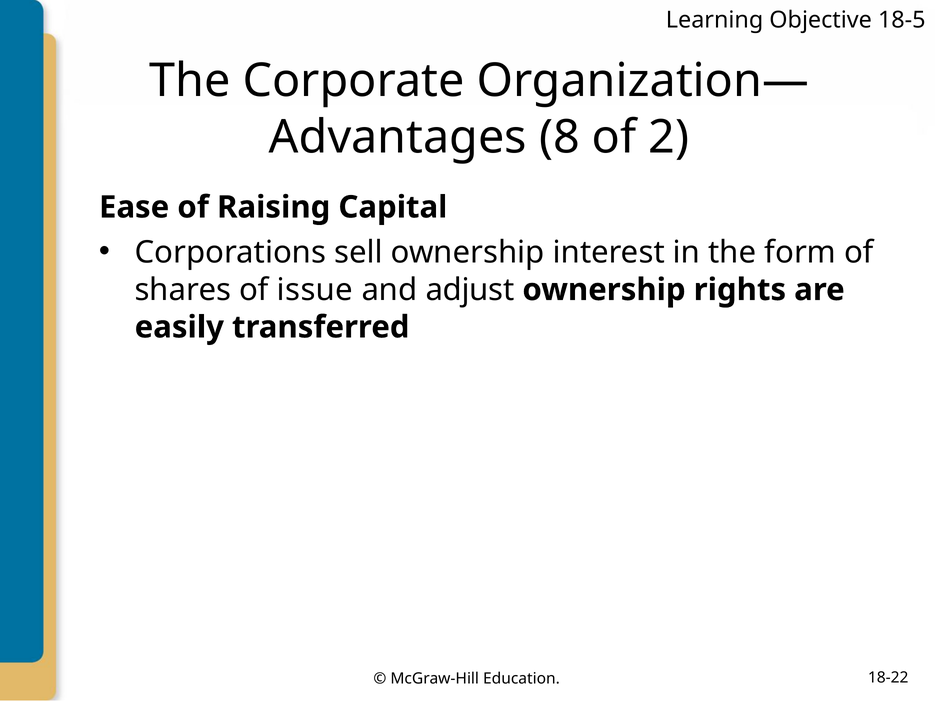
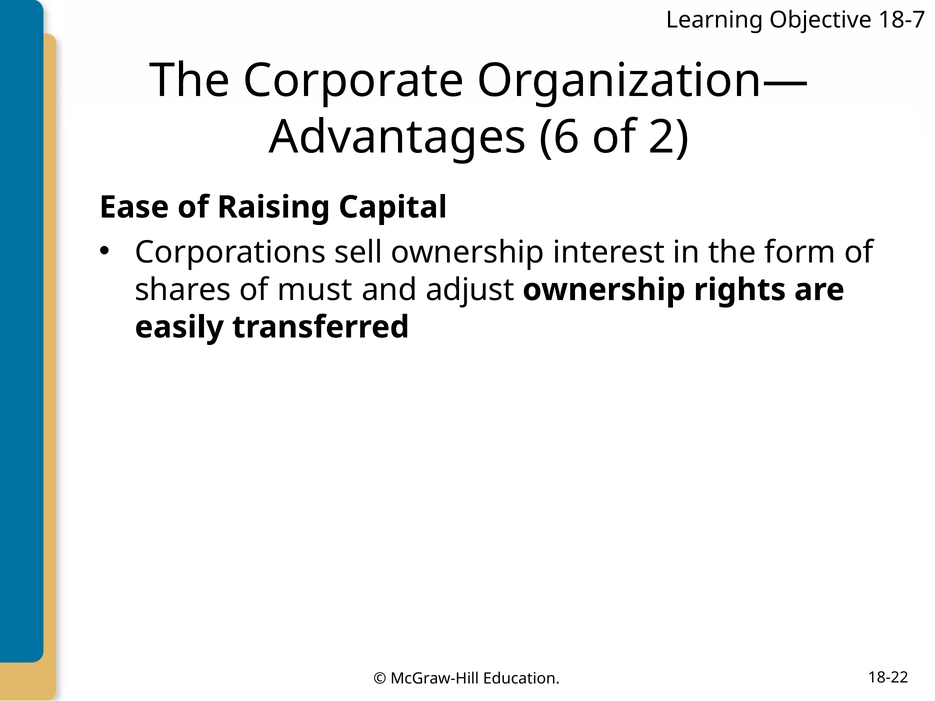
18-5: 18-5 -> 18-7 (902, 20)
8: 8 -> 6 (559, 137)
issue: issue -> must (315, 290)
